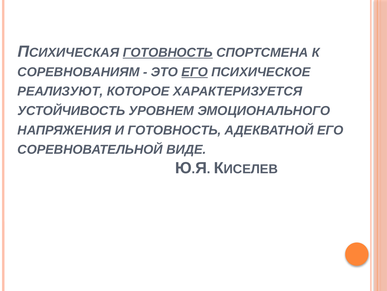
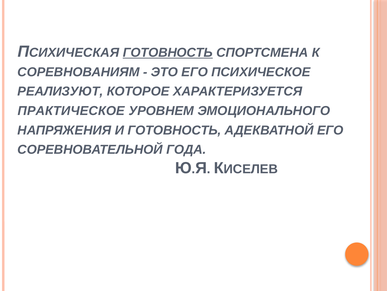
ЕГО underline: present -> none (195, 72)
УСТОЙЧИВОСТЬ: УСТОЙЧИВОСТЬ -> ПРАКТИЧЕСКОЕ (71, 111)
ВИДЕ: ВИДЕ -> ГОДА (186, 149)
